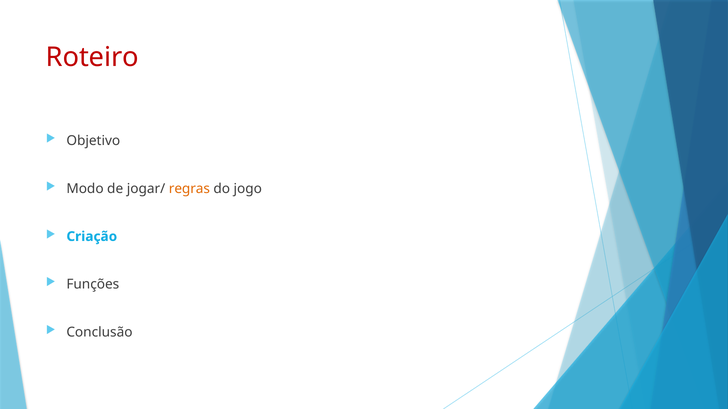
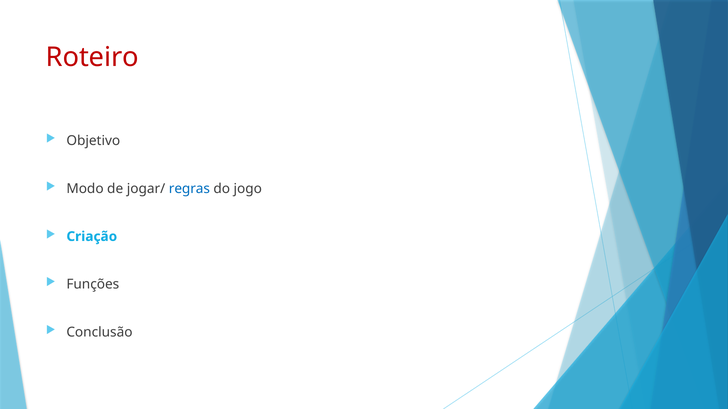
regras colour: orange -> blue (189, 189)
